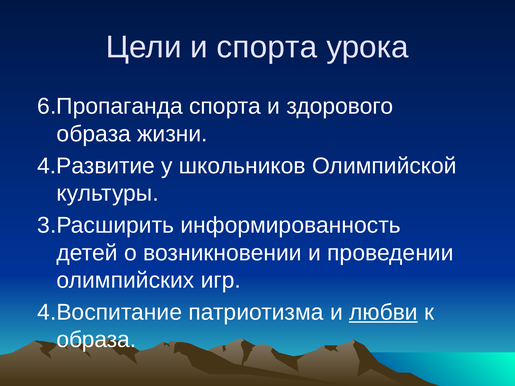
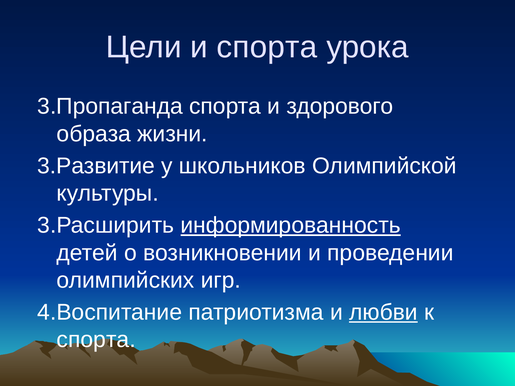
6.Пропаганда: 6.Пропаганда -> 3.Пропаганда (110, 106)
4.Развитие: 4.Развитие -> 3.Развитие (96, 166)
информированность underline: none -> present (291, 225)
образа: образа -> спорта (96, 340)
